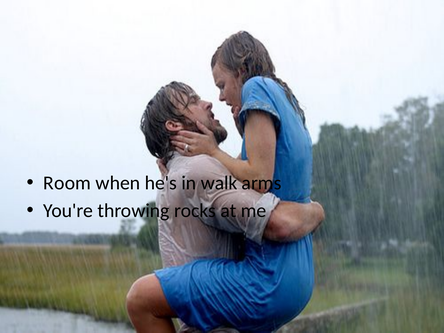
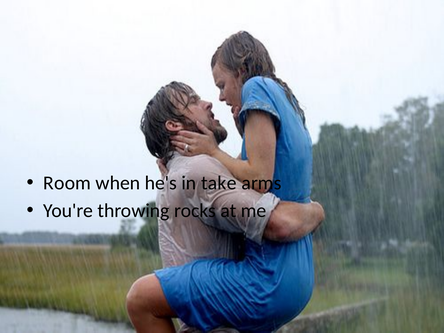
walk: walk -> take (219, 183)
